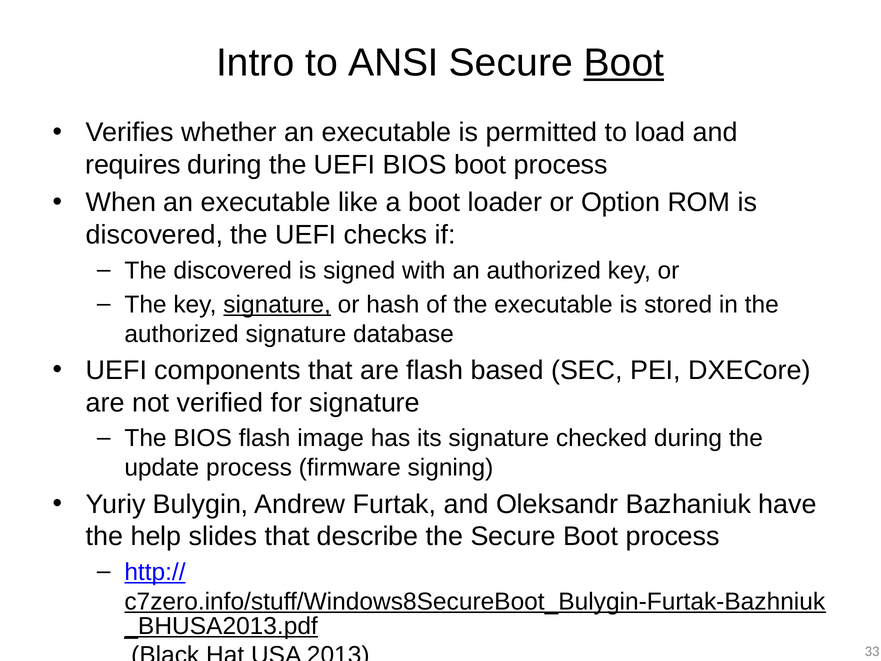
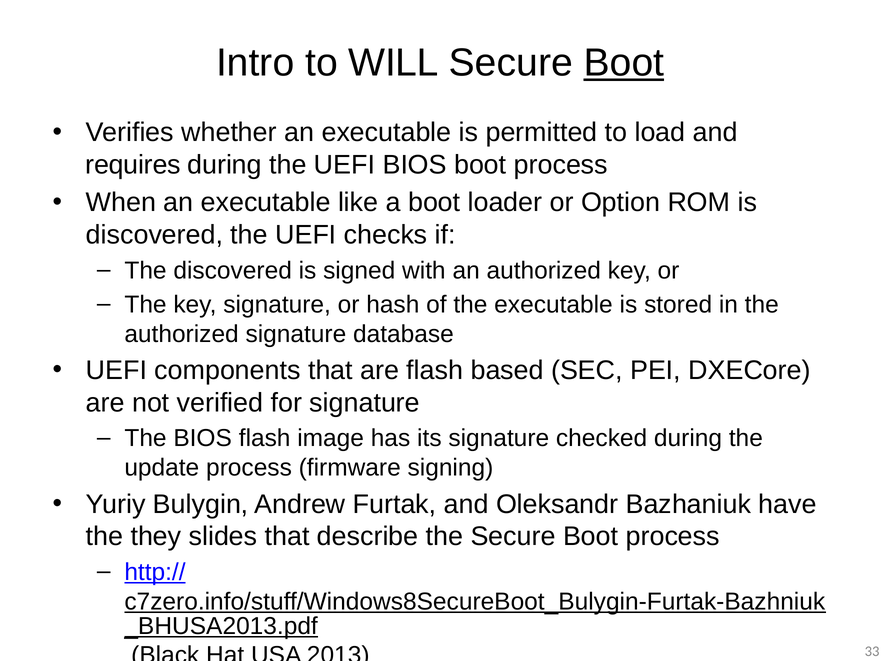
ANSI: ANSI -> WILL (394, 63)
signature underline: present -> none (277, 305)
help: help -> they (156, 536)
